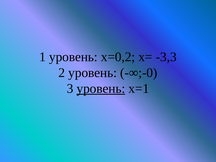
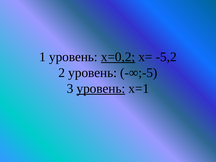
х=0,2 underline: none -> present (118, 57)
-3,3: -3,3 -> -5,2 (166, 57)
-∞;-0: -∞;-0 -> -∞;-5 (139, 73)
